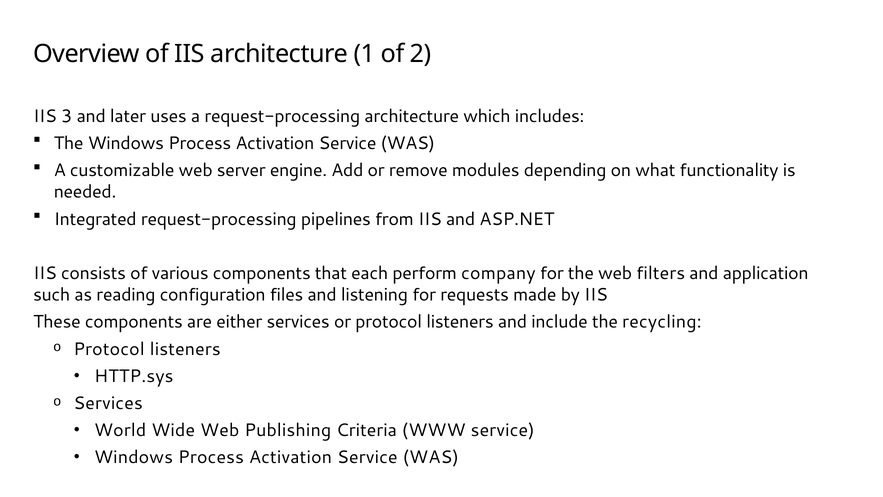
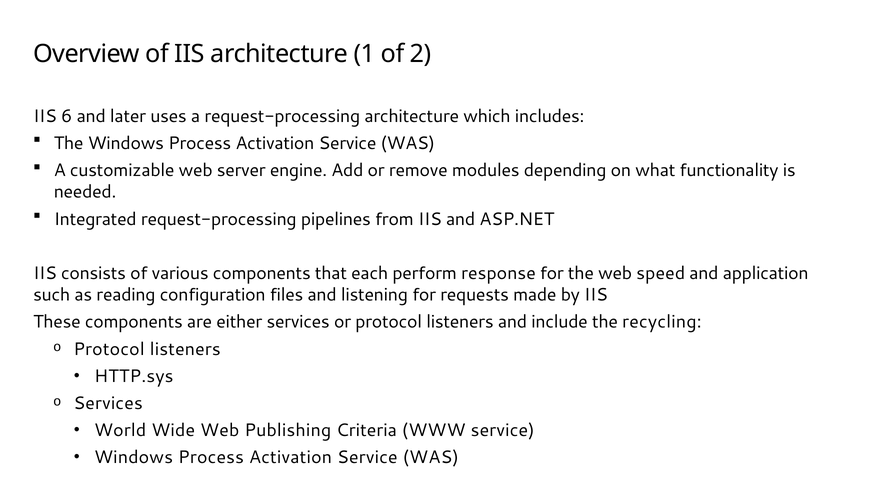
3: 3 -> 6 (67, 116)
company: company -> response (498, 273)
filters: filters -> speed (661, 273)
